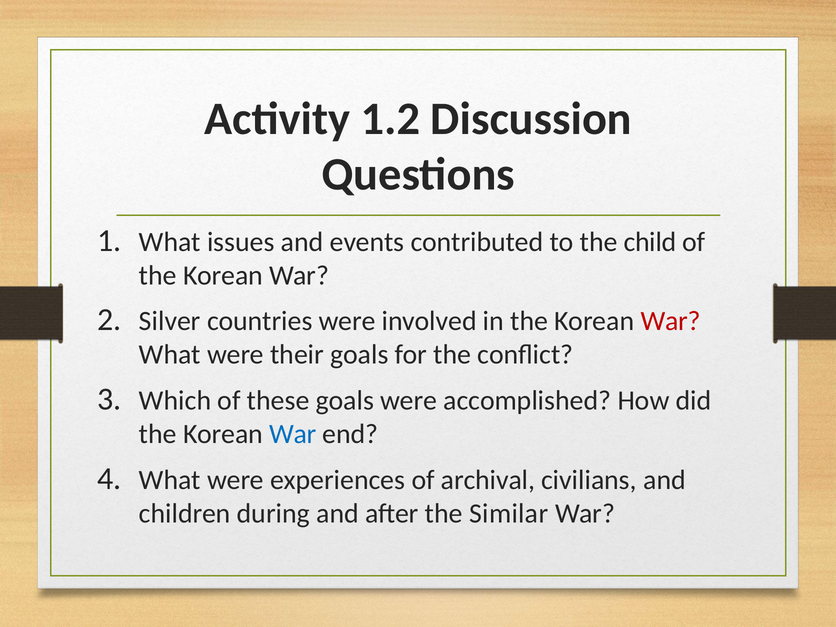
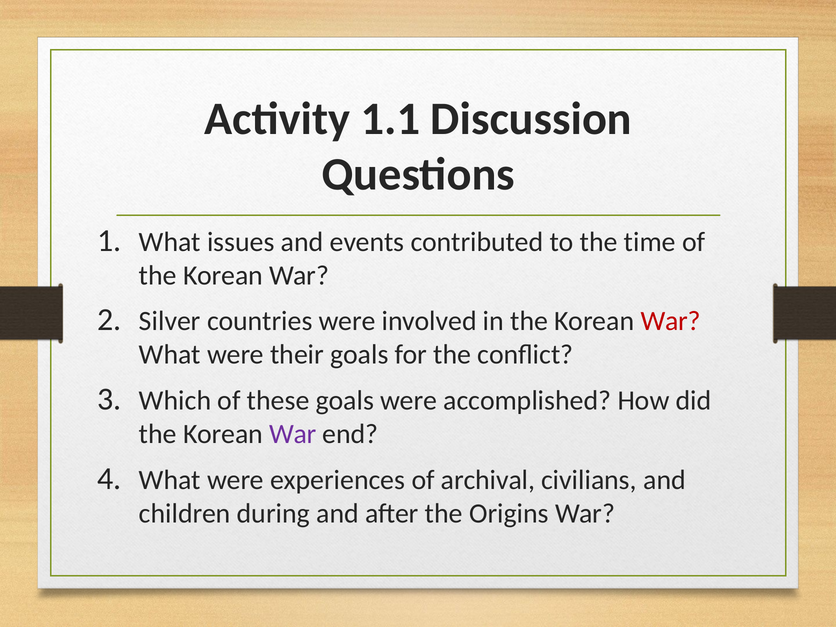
1.2: 1.2 -> 1.1 (390, 119)
child: child -> time (650, 242)
War colour: blue -> purple (293, 434)
Similar: Similar -> Origins (509, 514)
